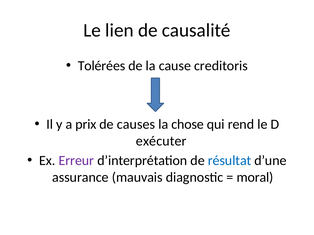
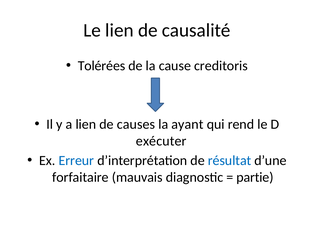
a prix: prix -> lien (86, 125)
chose: chose -> ayant (188, 125)
Erreur colour: purple -> blue (76, 161)
assurance: assurance -> forfaitaire (80, 178)
moral: moral -> partie (255, 178)
